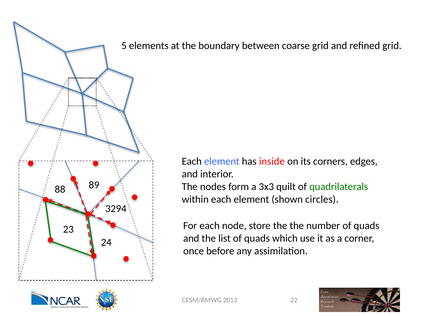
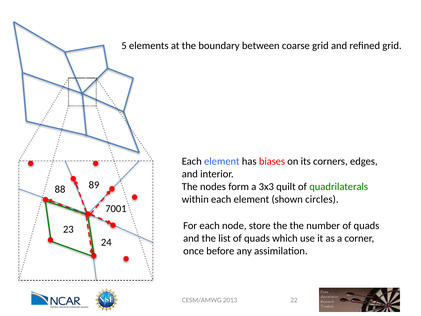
inside: inside -> biases (272, 161)
3294: 3294 -> 7001 (116, 209)
